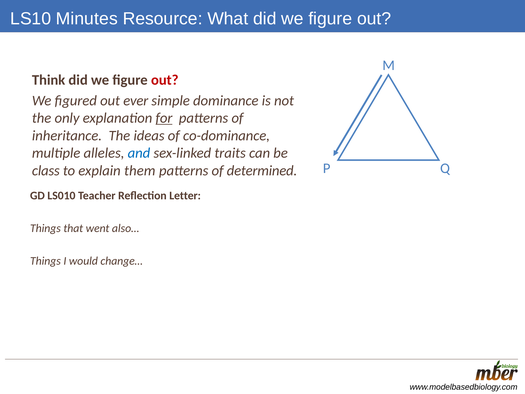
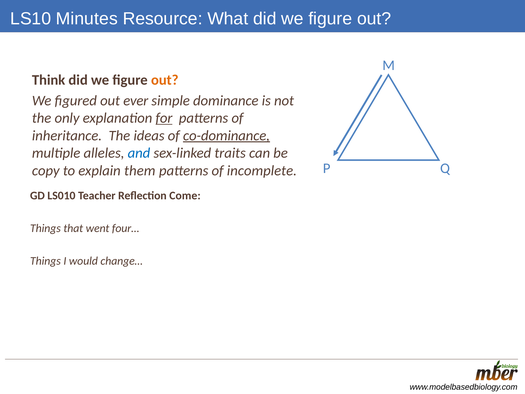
out colour: red -> orange (165, 80)
co-dominance underline: none -> present (226, 135)
class: class -> copy (46, 171)
determined: determined -> incomplete (262, 171)
Letter: Letter -> Come (185, 195)
also…: also… -> four… (126, 228)
